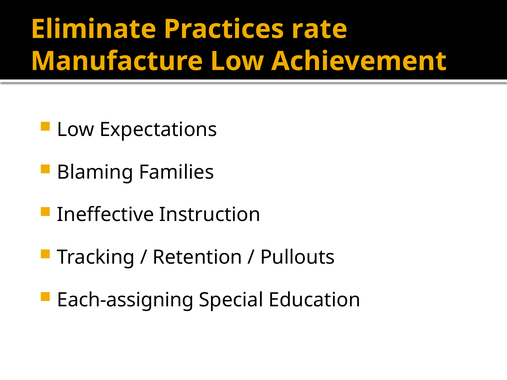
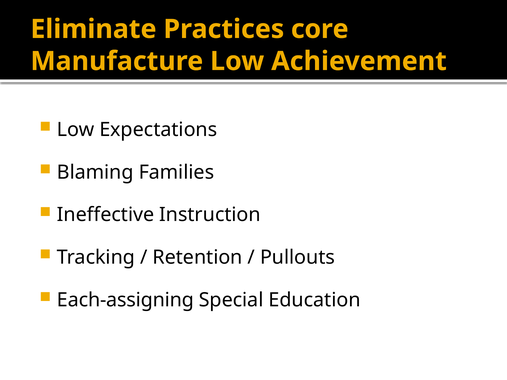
rate: rate -> core (320, 29)
